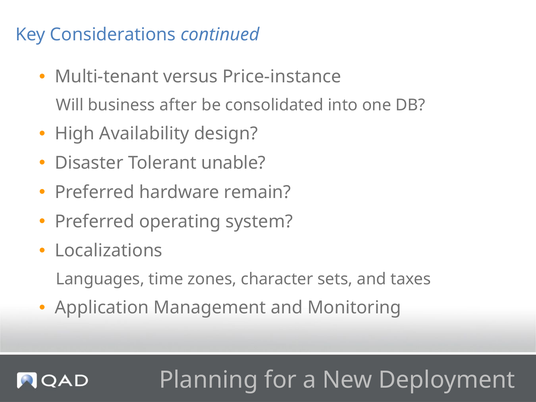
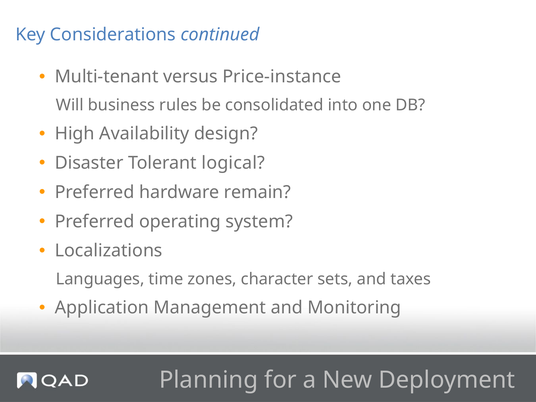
after: after -> rules (178, 105)
unable: unable -> logical (233, 163)
